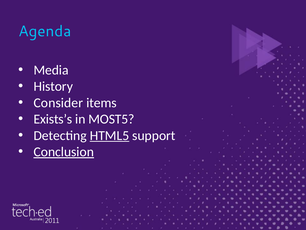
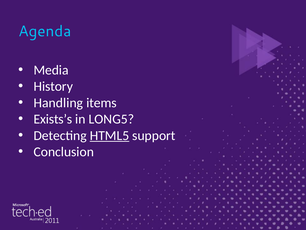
Consider: Consider -> Handling (58, 103)
MOST5: MOST5 -> LONG5 (111, 119)
Conclusion underline: present -> none (64, 152)
